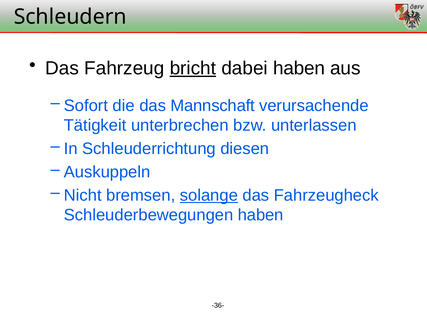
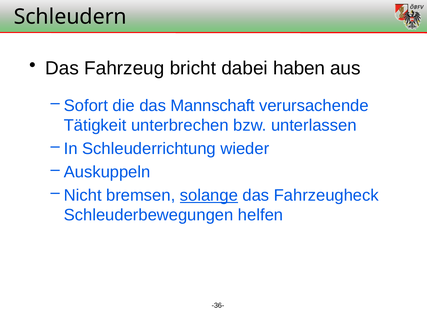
bricht underline: present -> none (193, 68)
diesen: diesen -> wieder (245, 149)
Schleuderbewegungen haben: haben -> helfen (261, 215)
